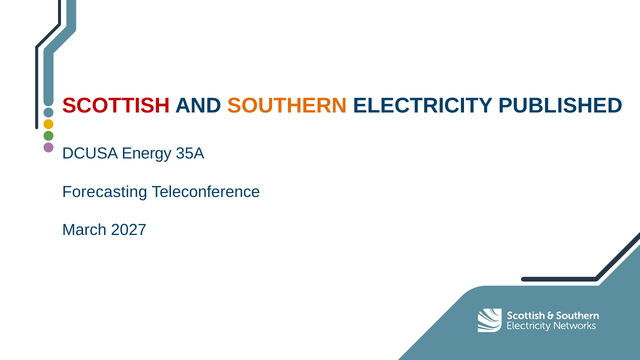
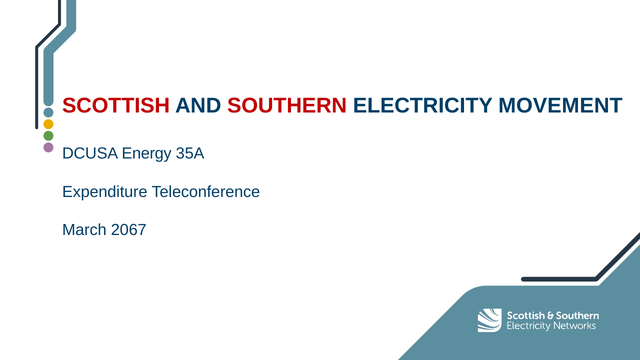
SOUTHERN colour: orange -> red (287, 106)
PUBLISHED: PUBLISHED -> MOVEMENT (560, 106)
Forecasting: Forecasting -> Expenditure (105, 192)
2027: 2027 -> 2067 (129, 230)
